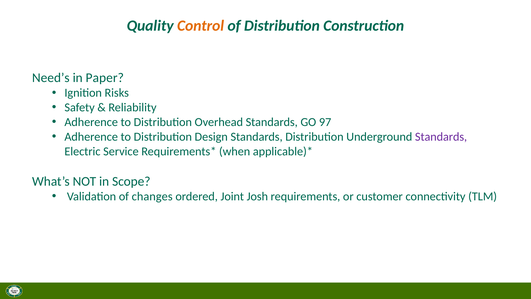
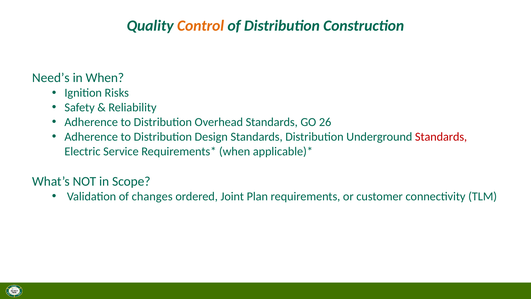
in Paper: Paper -> When (105, 78)
97: 97 -> 26 (325, 122)
Standards colour: purple -> red (441, 137)
Josh: Josh -> Plan (257, 196)
